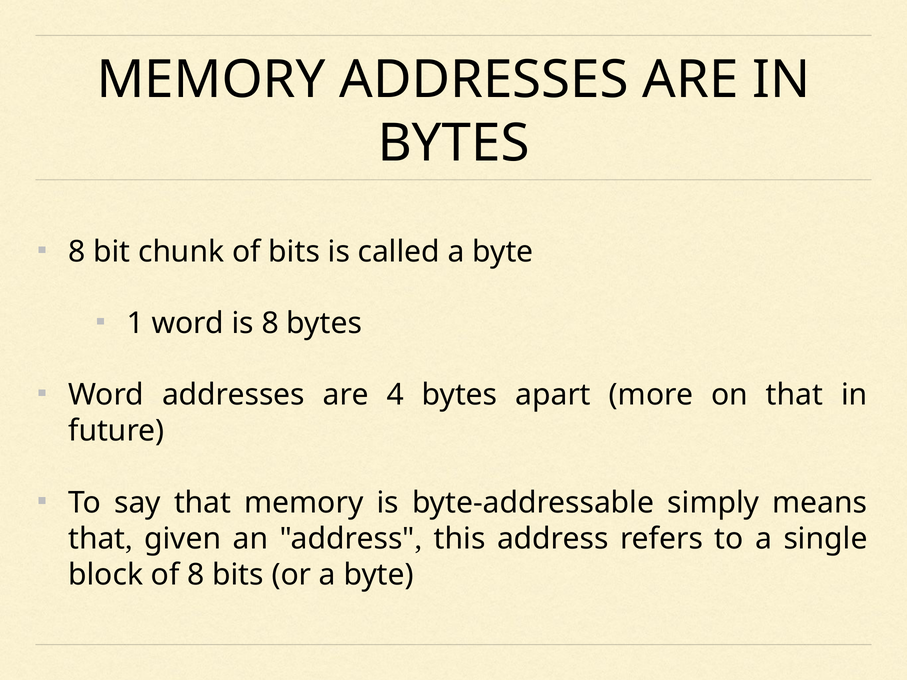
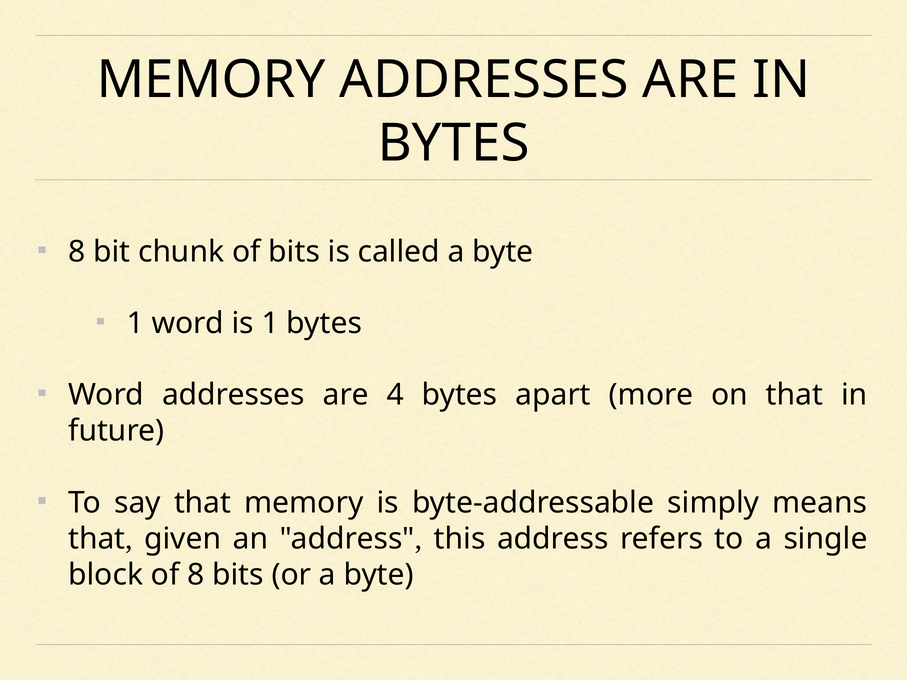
is 8: 8 -> 1 (270, 324)
